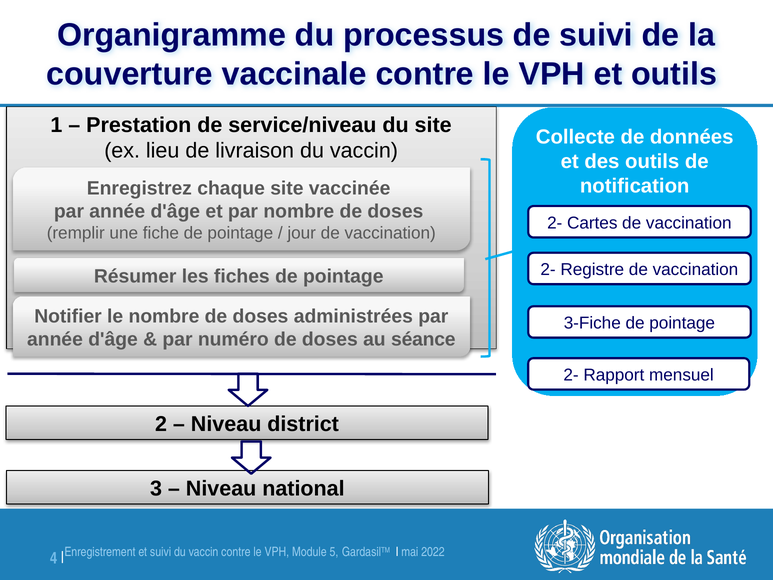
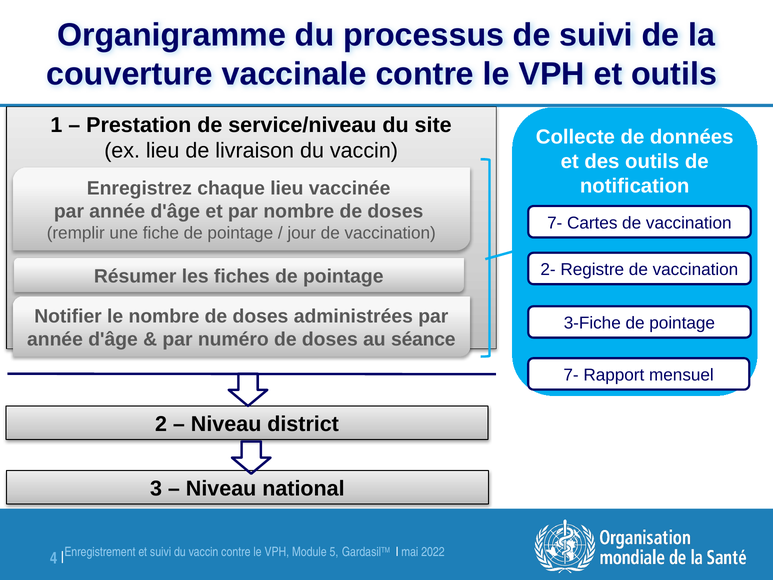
chaque site: site -> lieu (287, 188)
2-: 2- -> 7- (555, 223)
2-: 2- -> 7- (571, 375)
